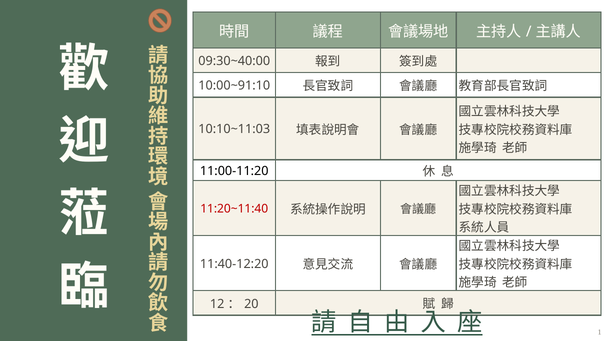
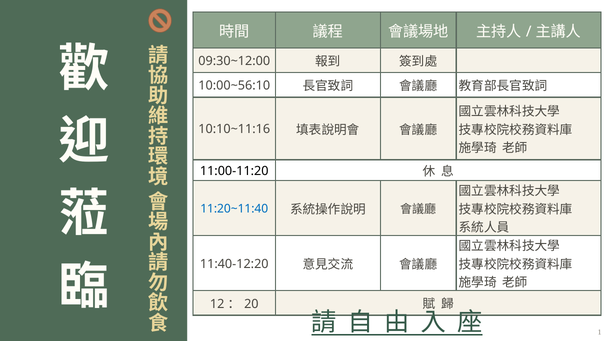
09:30~40:00: 09:30~40:00 -> 09:30~12:00 (234, 61)
10:00~91:10: 10:00~91:10 -> 10:00~56:10 (234, 86)
10:10~11:03: 10:10~11:03 -> 10:10~11:16 (234, 129)
11:20~11:40 colour: red -> blue (234, 209)
